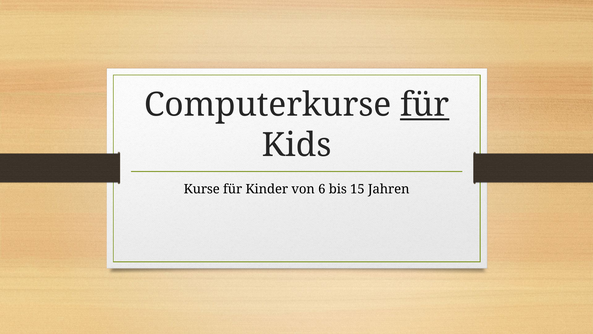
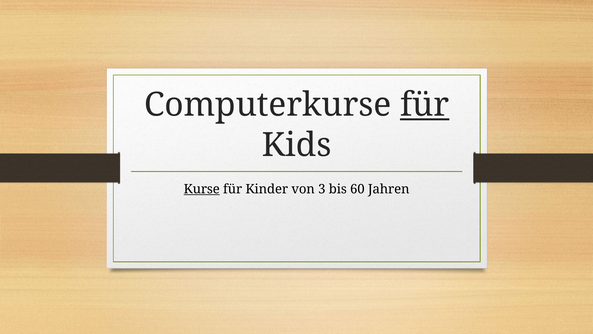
Kurse underline: none -> present (202, 189)
6: 6 -> 3 (322, 189)
15: 15 -> 60 (357, 189)
